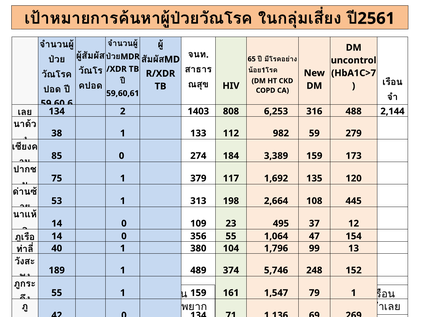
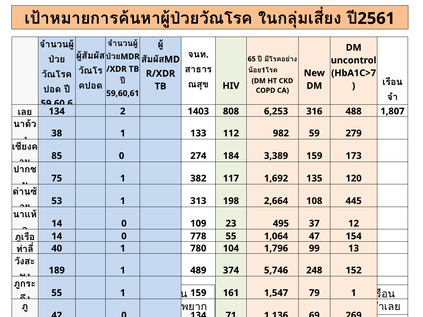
2,144: 2,144 -> 1,807 (392, 111)
379: 379 -> 382 (198, 178)
356: 356 -> 778 (198, 236)
380: 380 -> 780 (198, 249)
